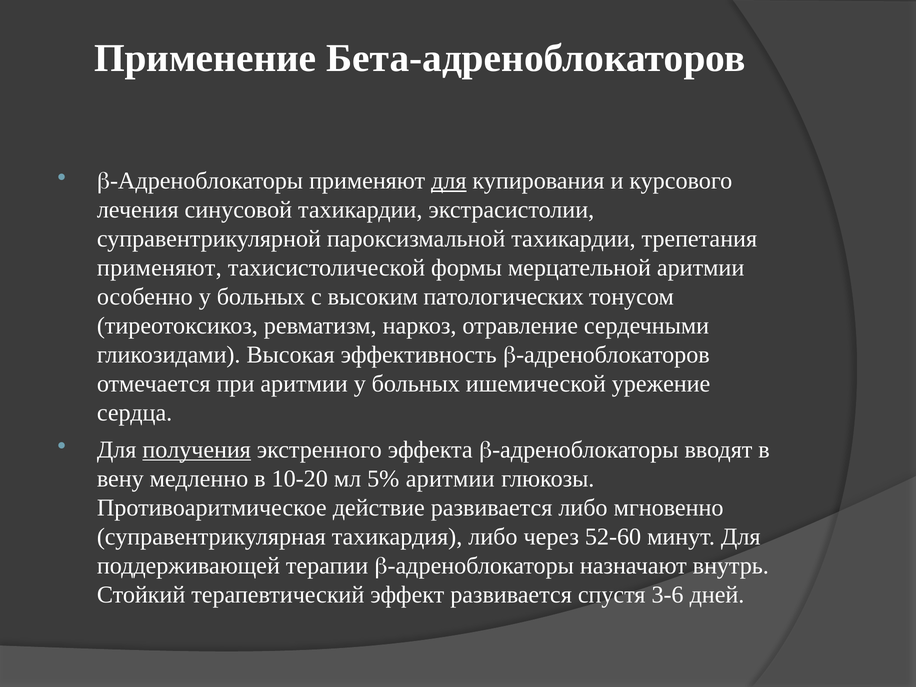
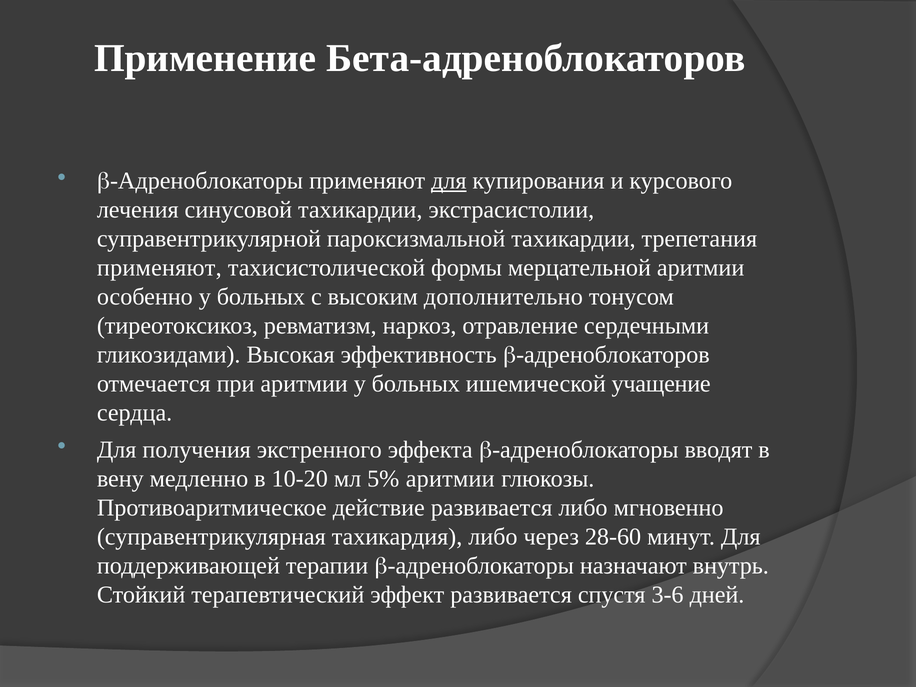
патологических: патологических -> дополнительно (503, 297)
урежение: урежение -> учащение (661, 384)
получения underline: present -> none (197, 450)
52-60: 52-60 -> 28-60 (613, 537)
